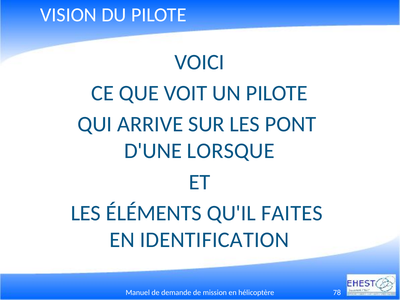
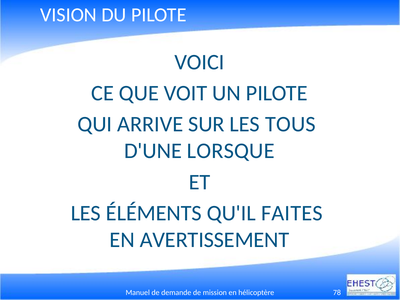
PONT: PONT -> TOUS (290, 124)
IDENTIFICATION: IDENTIFICATION -> AVERTISSEMENT (215, 240)
